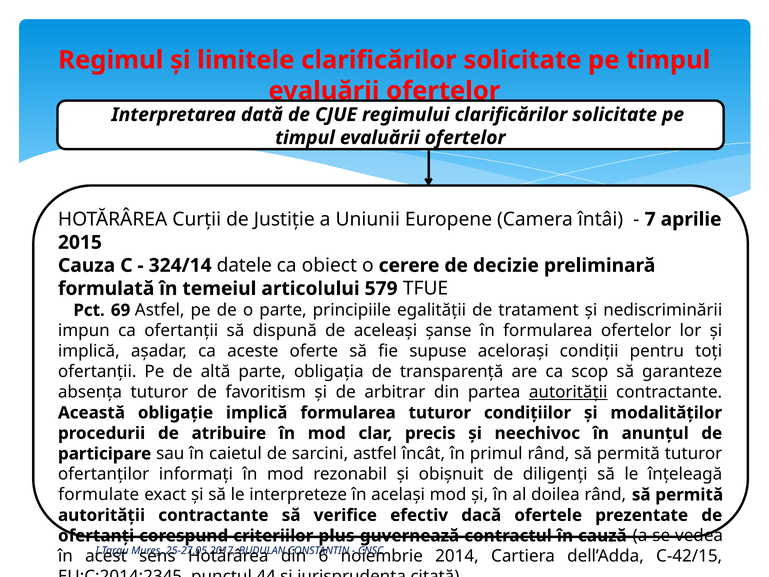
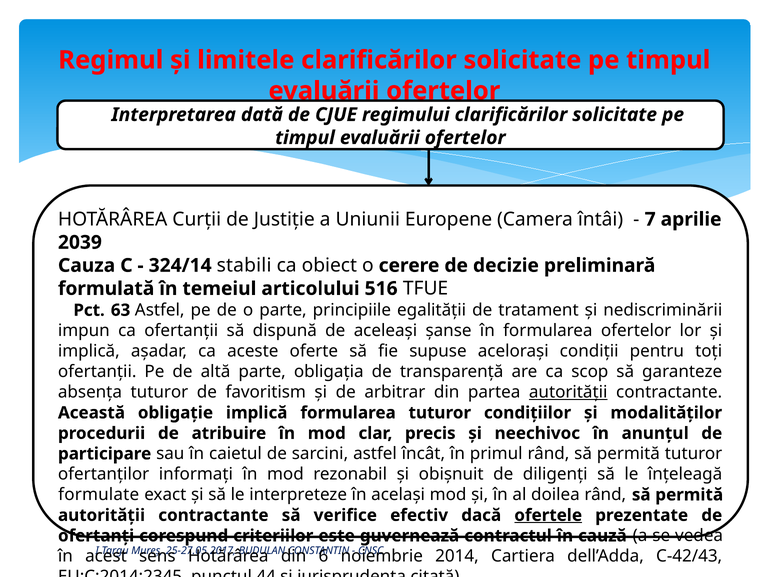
2015: 2015 -> 2039 (80, 242)
datele: datele -> stabili (244, 265)
579: 579 -> 516 (381, 288)
69: 69 -> 63 (121, 310)
ofertele underline: none -> present (548, 515)
plus: plus -> este (337, 536)
C‑42/15: C‑42/15 -> C‑42/43 (689, 556)
